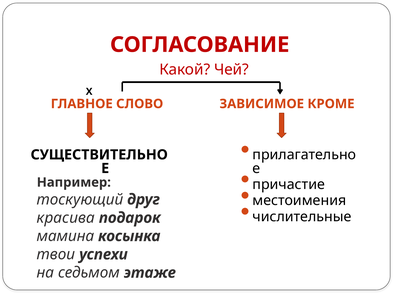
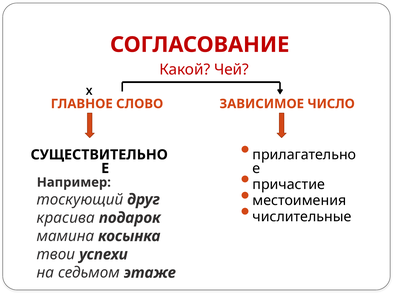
КРОМЕ: КРОМЕ -> ЧИСЛО (331, 104)
